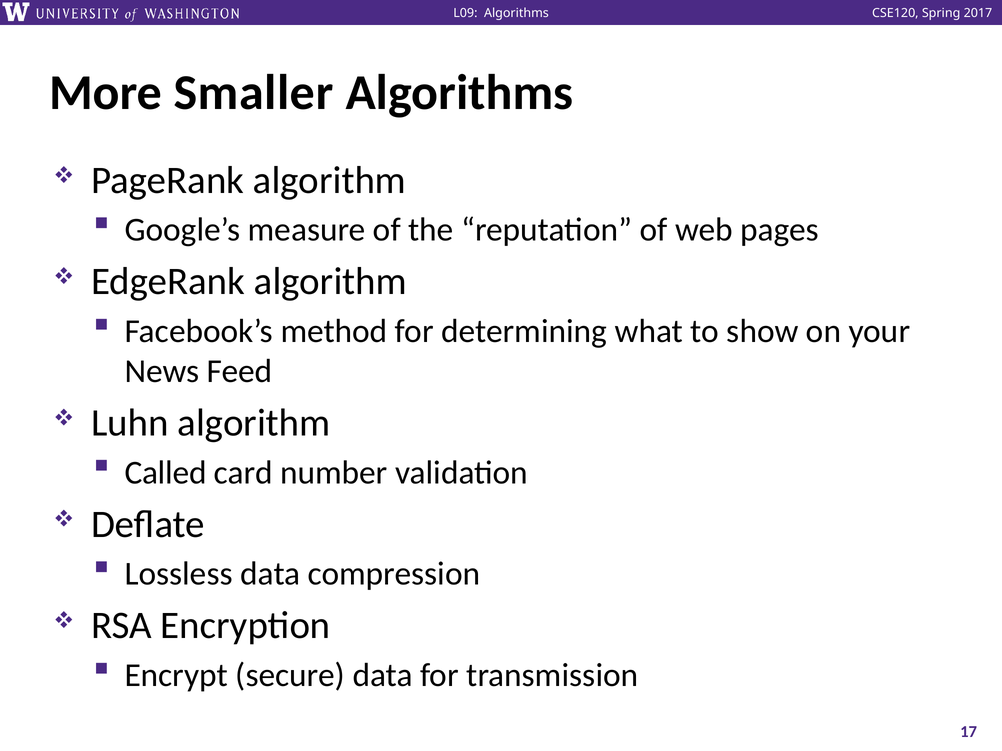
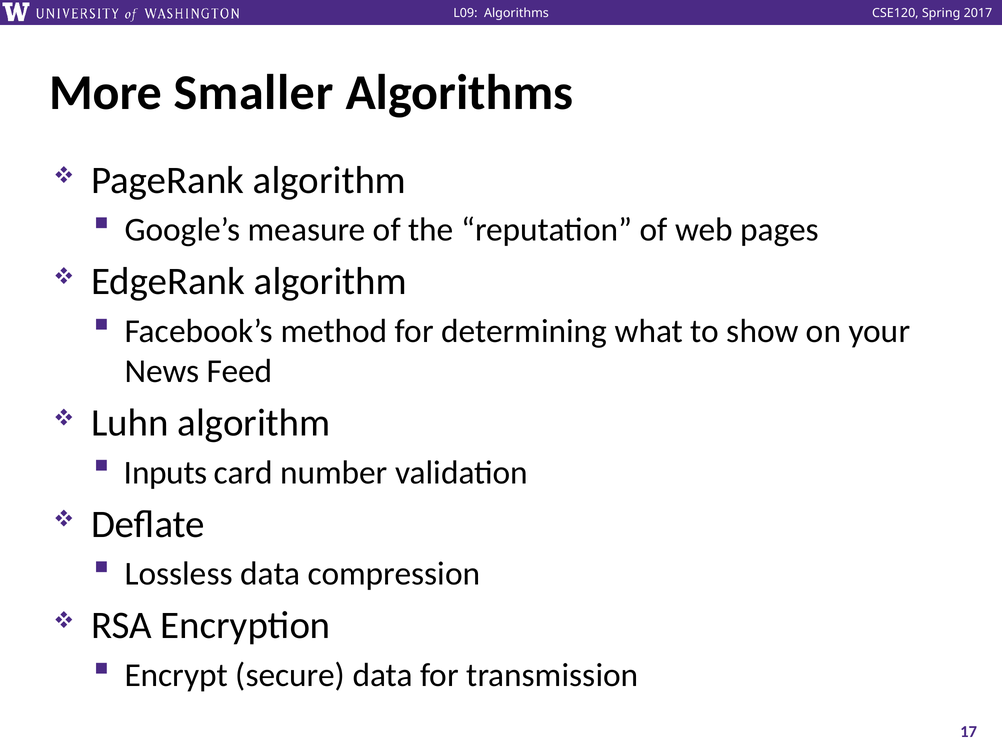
Called: Called -> Inputs (166, 473)
